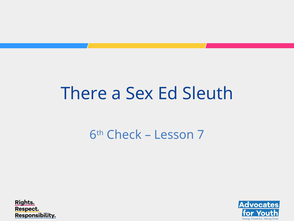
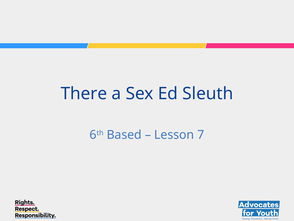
Check: Check -> Based (124, 135)
